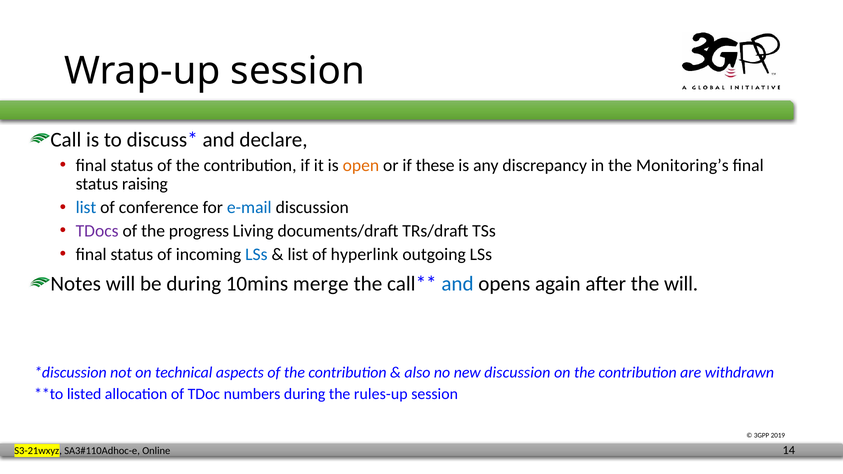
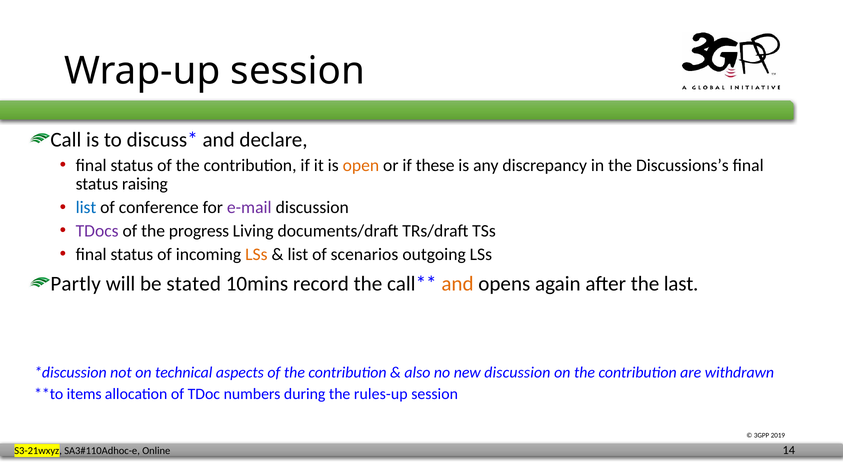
Monitoring’s: Monitoring’s -> Discussions’s (682, 165)
e-mail colour: blue -> purple (249, 208)
LSs colour: blue -> orange (256, 254)
hyperlink: hyperlink -> scenarios (365, 254)
Notes: Notes -> Partly (76, 284)
be during: during -> stated (194, 284)
merge: merge -> record (321, 284)
and colour: blue -> orange (457, 284)
the will: will -> last (681, 284)
listed: listed -> items (84, 394)
